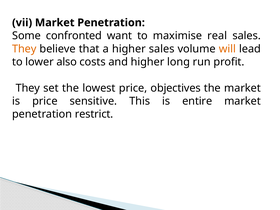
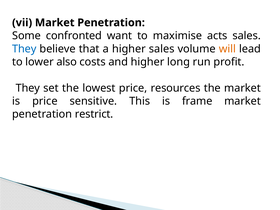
real: real -> acts (217, 36)
They colour: orange -> blue (24, 49)
objectives: objectives -> resources (176, 88)
entire: entire -> frame (197, 101)
